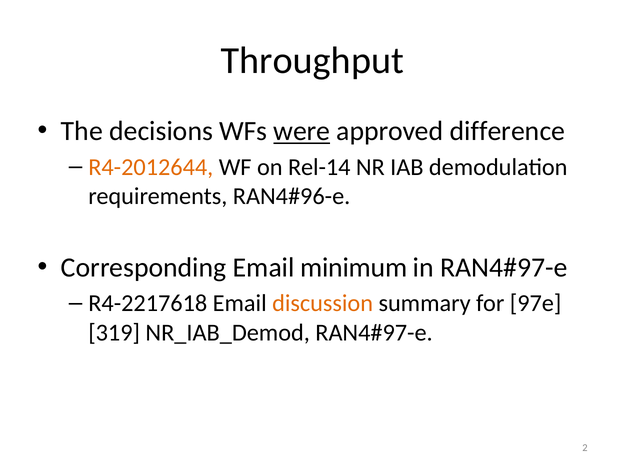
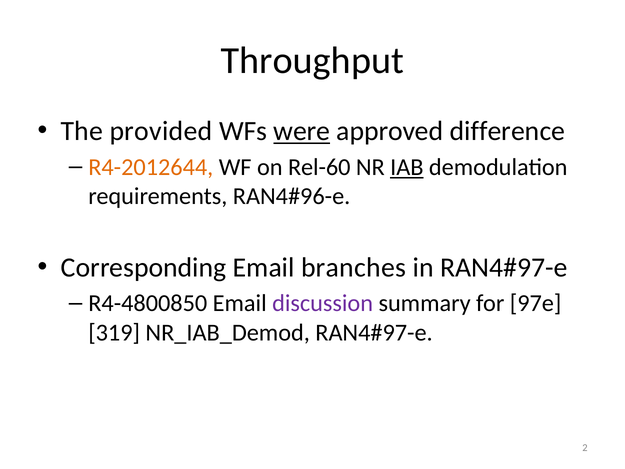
decisions: decisions -> provided (161, 131)
Rel-14: Rel-14 -> Rel-60 (319, 167)
IAB underline: none -> present (407, 167)
minimum: minimum -> branches (354, 267)
R4-2217618: R4-2217618 -> R4-4800850 (148, 303)
discussion colour: orange -> purple (323, 303)
